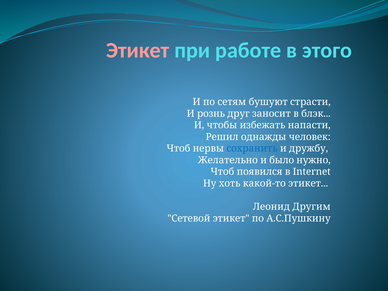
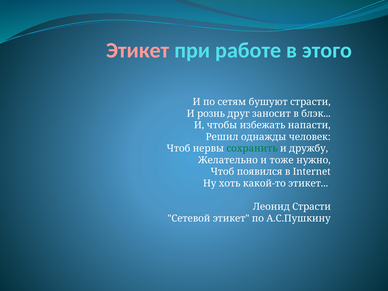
сохранить colour: blue -> green (252, 149)
было: было -> тоже (282, 160)
Леонид Другим: Другим -> Страсти (312, 207)
